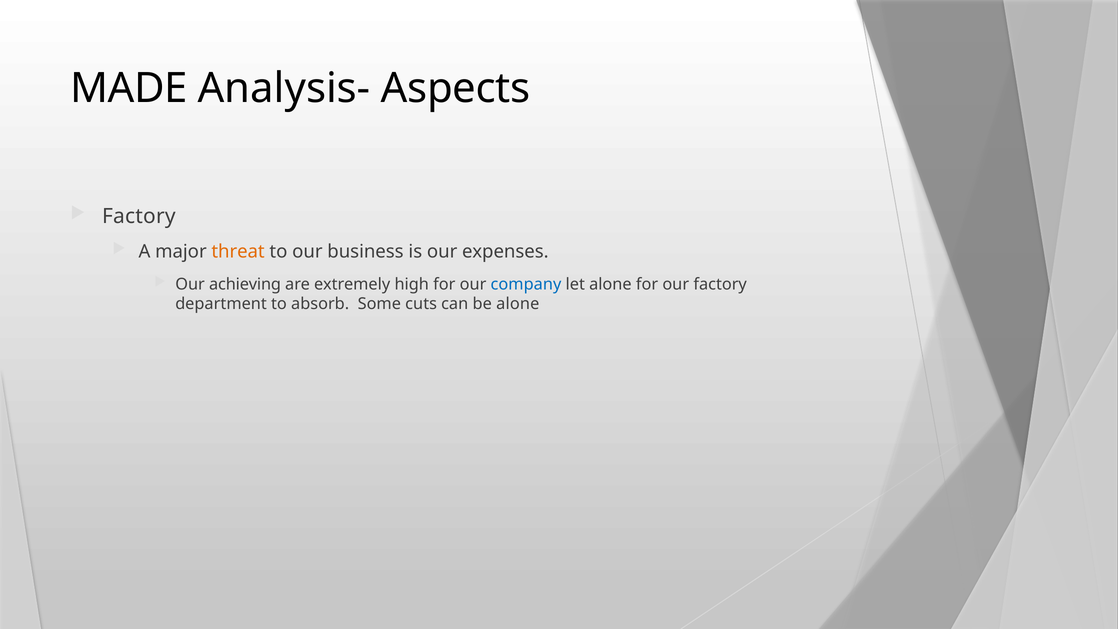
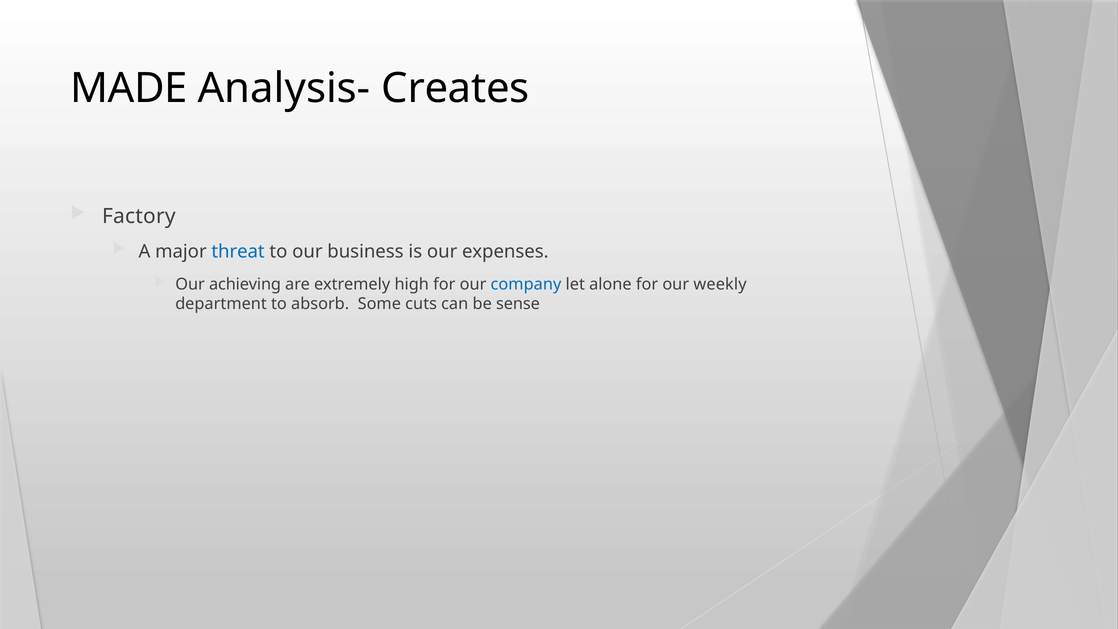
Aspects: Aspects -> Creates (455, 88)
threat colour: orange -> blue (238, 252)
our factory: factory -> weekly (720, 284)
be alone: alone -> sense (518, 304)
